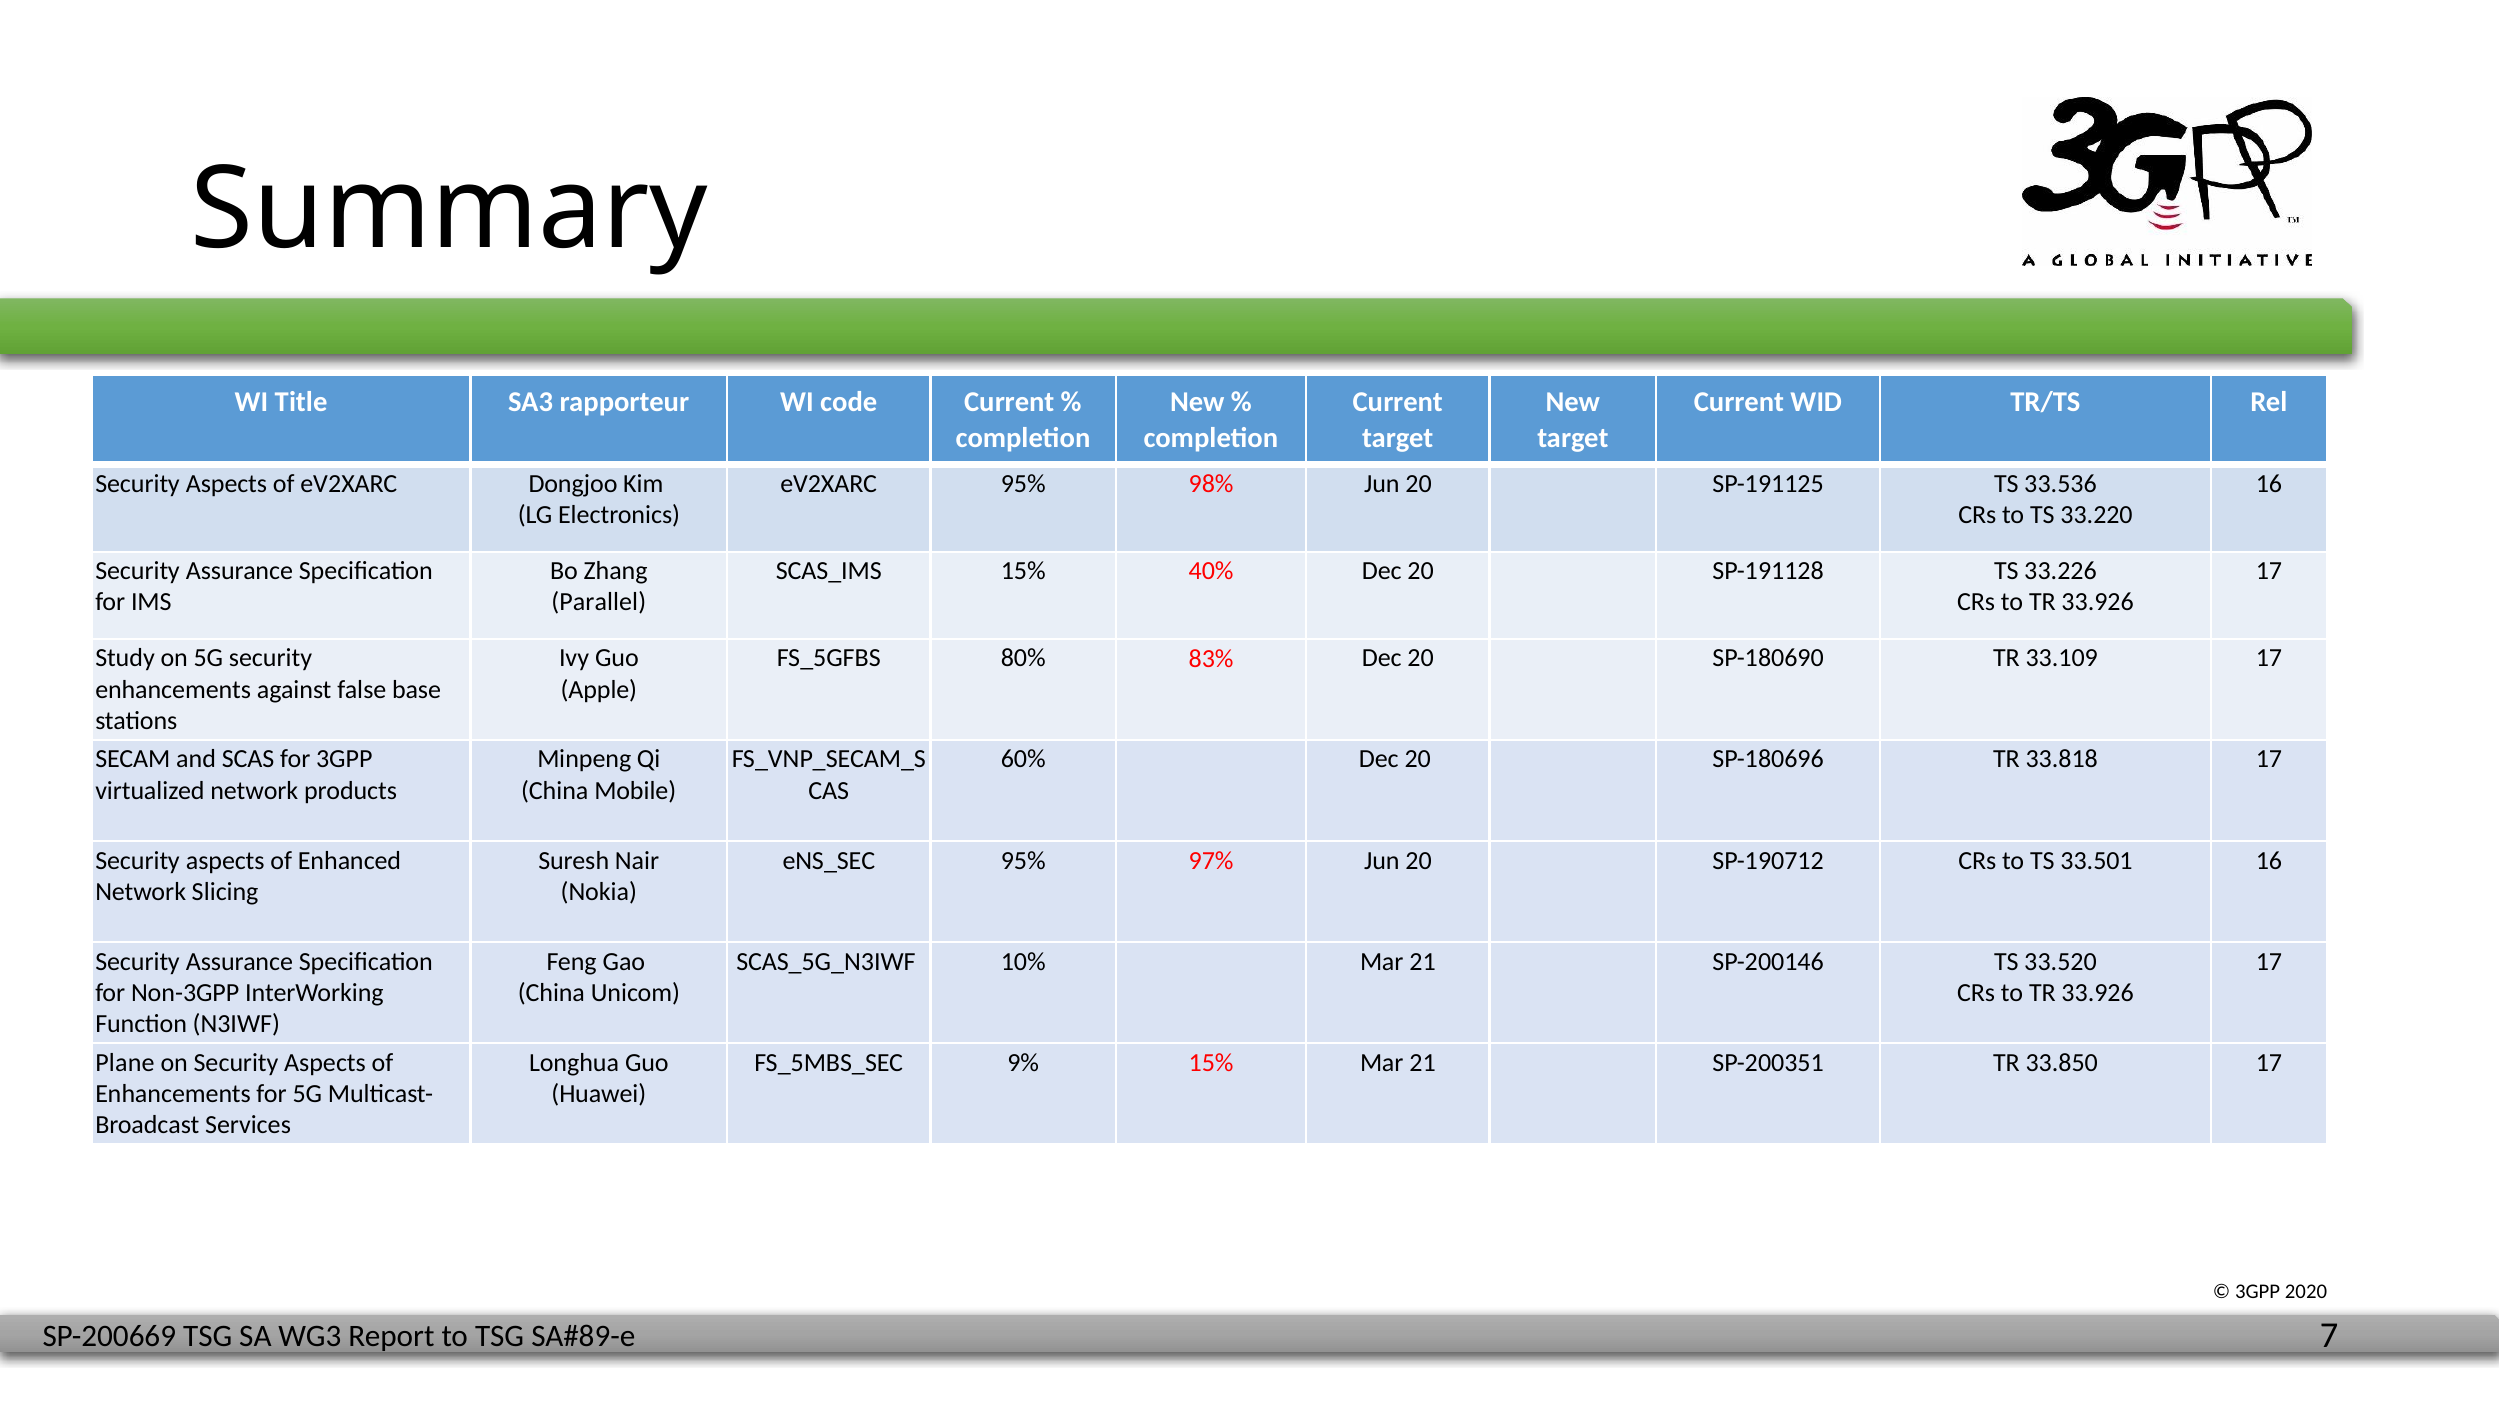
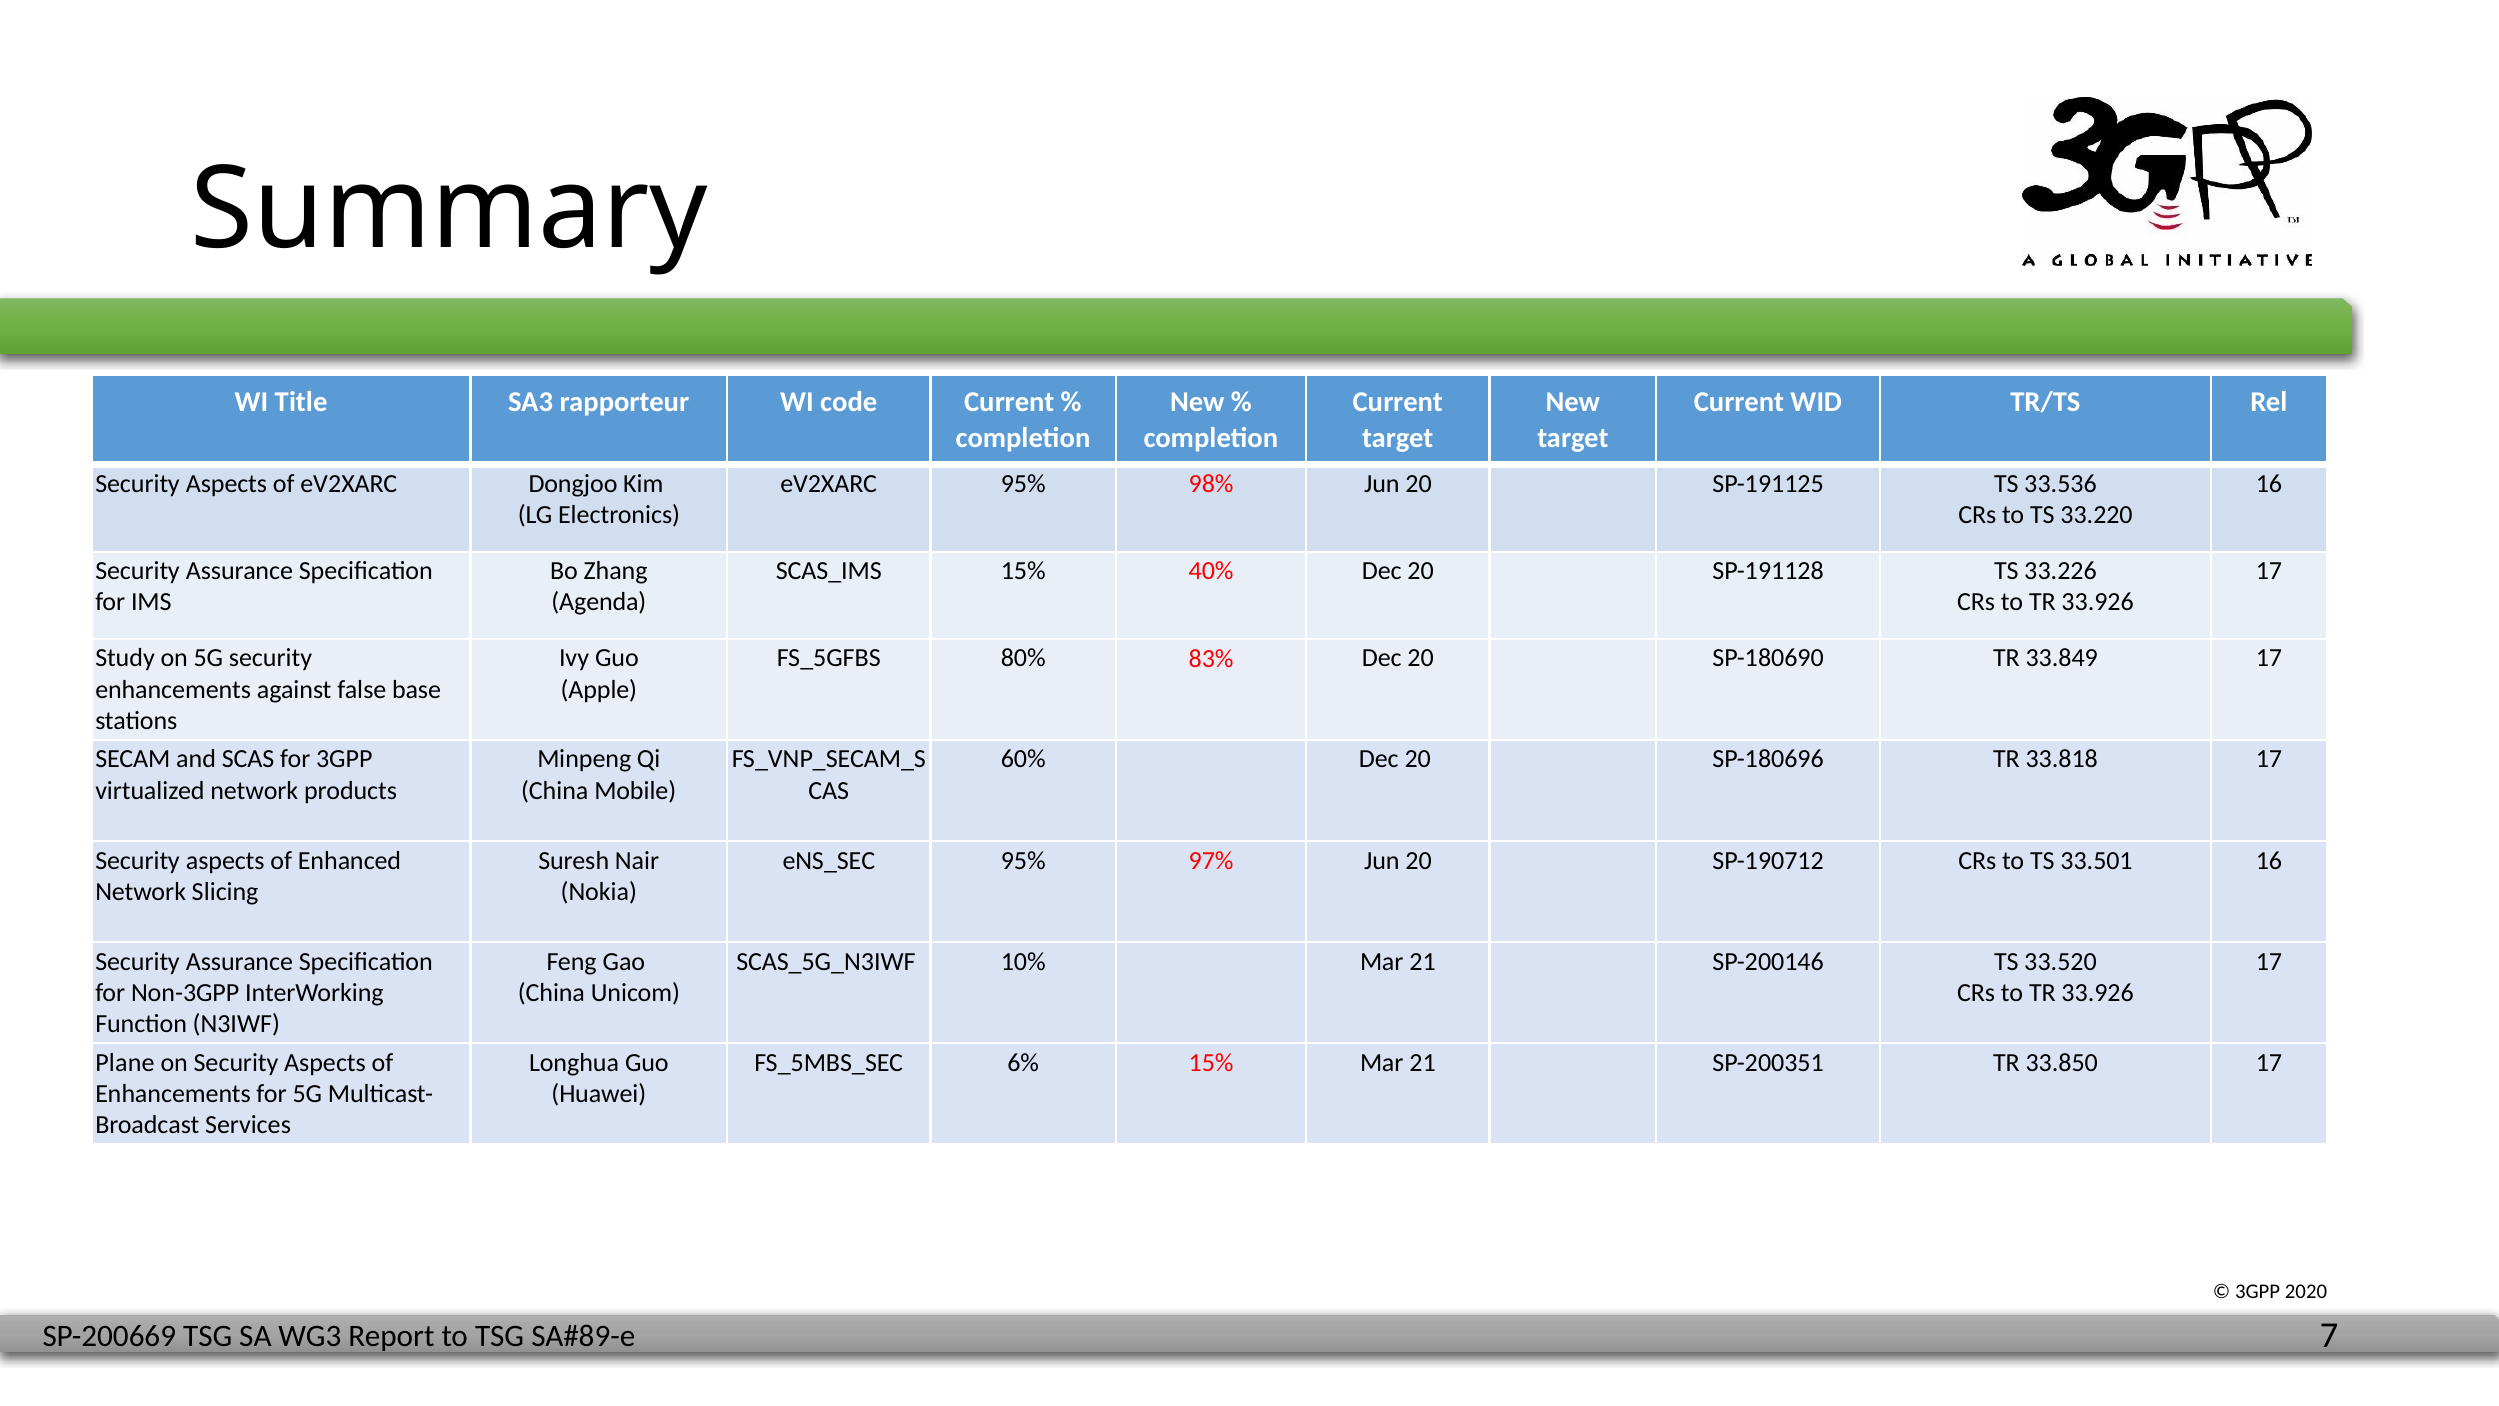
Parallel: Parallel -> Agenda (599, 602)
33.109: 33.109 -> 33.849 (2062, 658)
9%: 9% -> 6% (1023, 1062)
